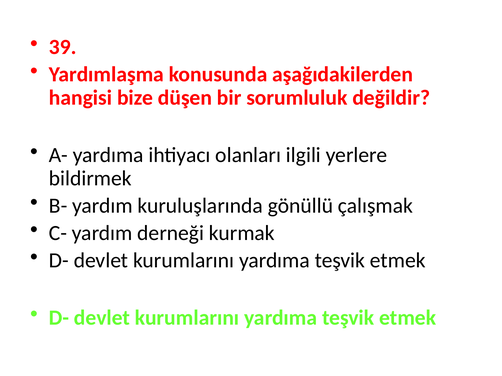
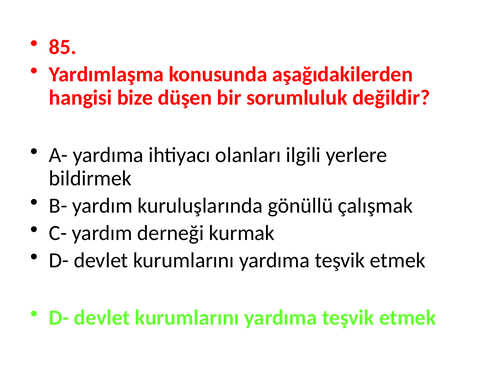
39: 39 -> 85 (63, 47)
